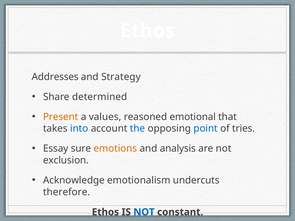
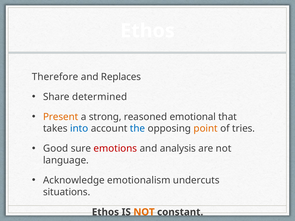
Addresses: Addresses -> Therefore (55, 77)
Strategy: Strategy -> Replaces (121, 77)
values: values -> strong (105, 117)
point colour: blue -> orange (206, 129)
Essay: Essay -> Good (56, 149)
emotions colour: orange -> red (115, 149)
exclusion: exclusion -> language (66, 161)
therefore: therefore -> situations (67, 192)
NOT colour: blue -> orange (144, 212)
